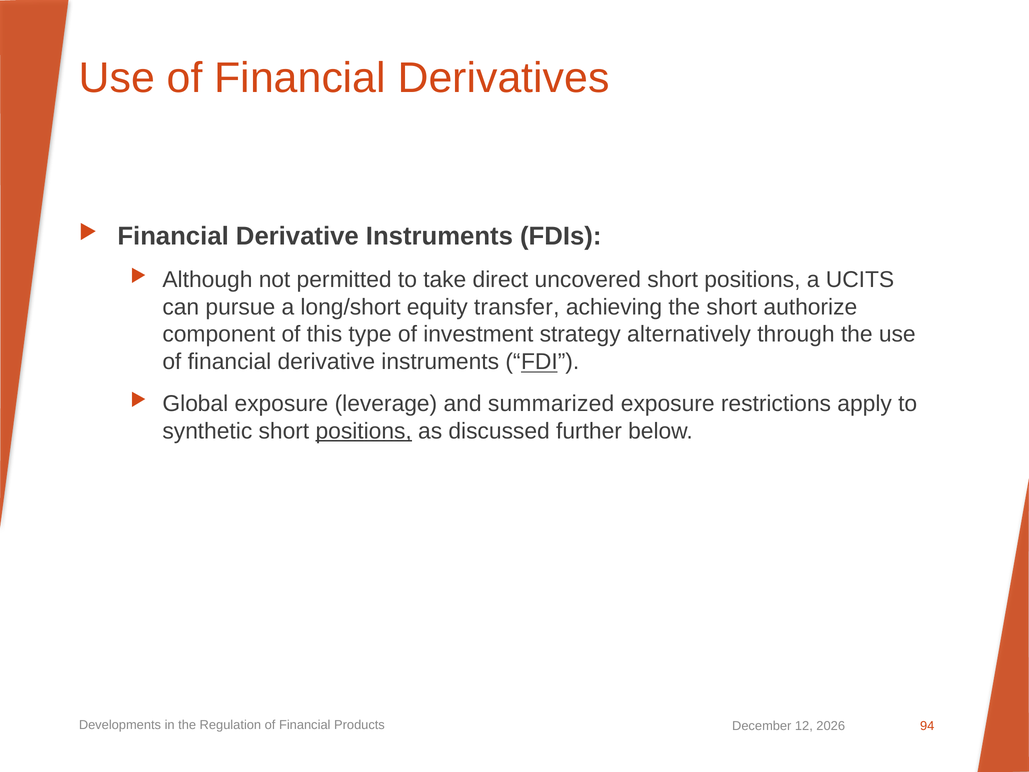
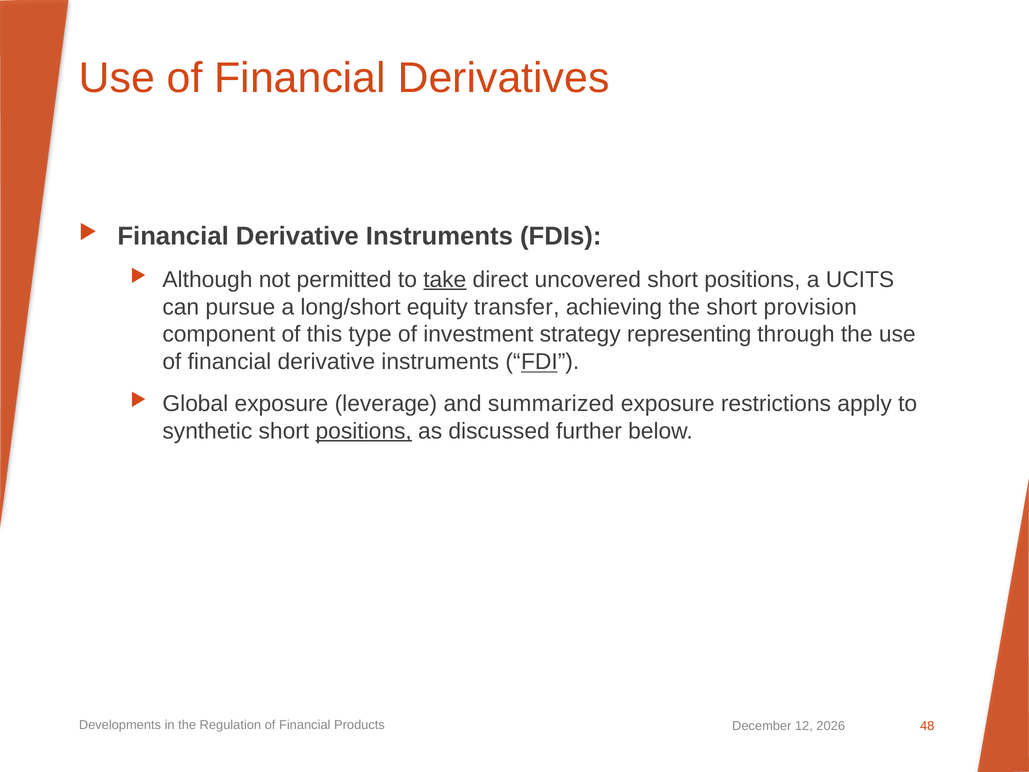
take underline: none -> present (445, 279)
authorize: authorize -> provision (810, 307)
alternatively: alternatively -> representing (689, 334)
94: 94 -> 48 (927, 726)
